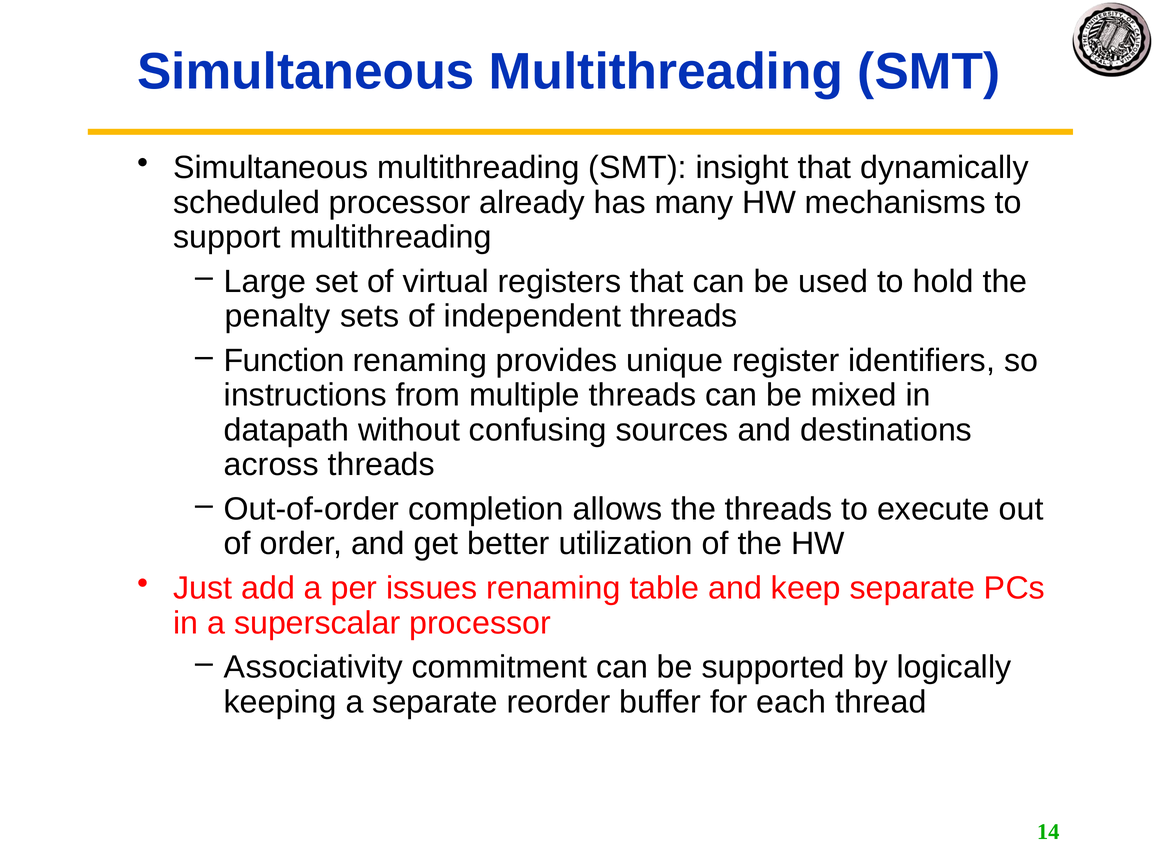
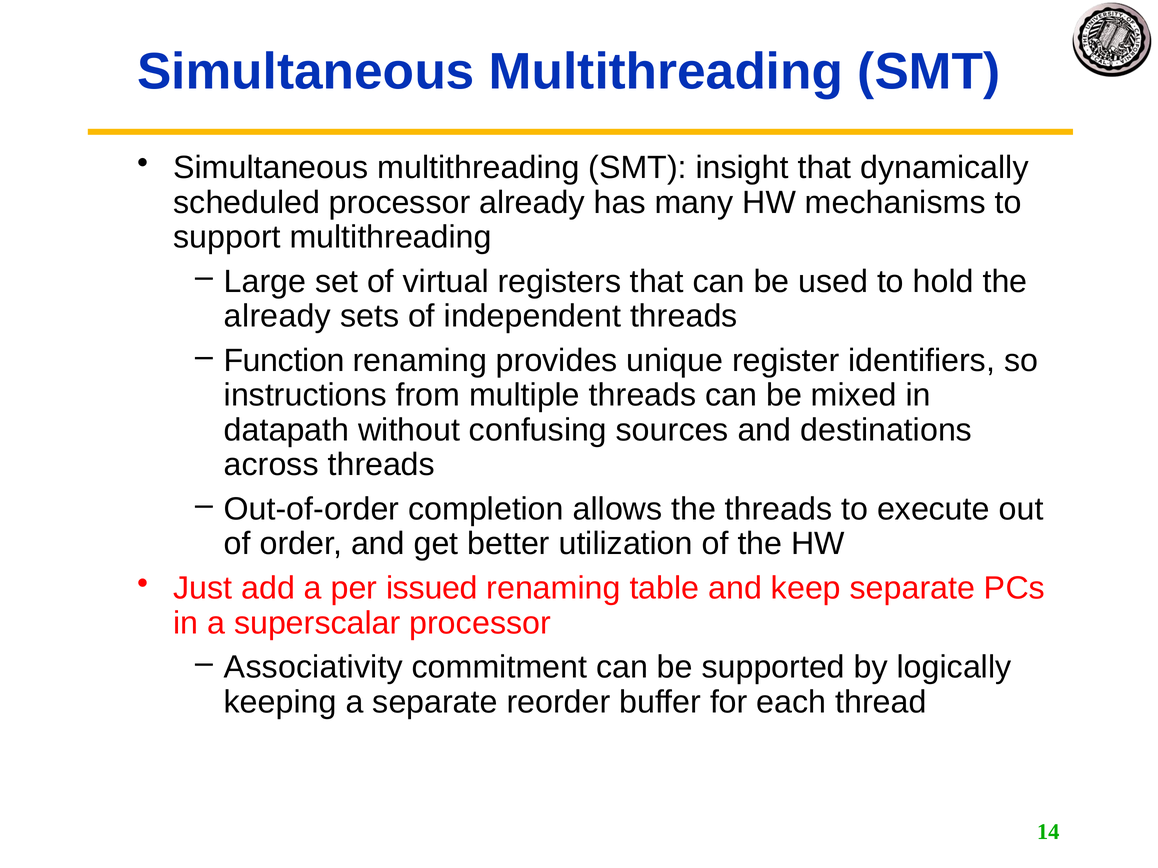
penalty: penalty -> already (278, 316)
issues: issues -> issued (432, 589)
